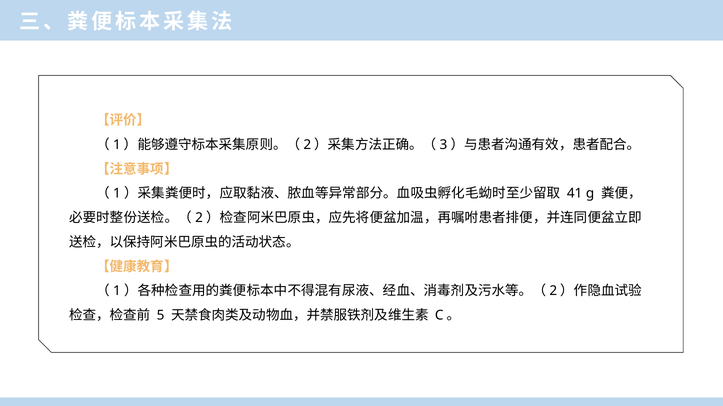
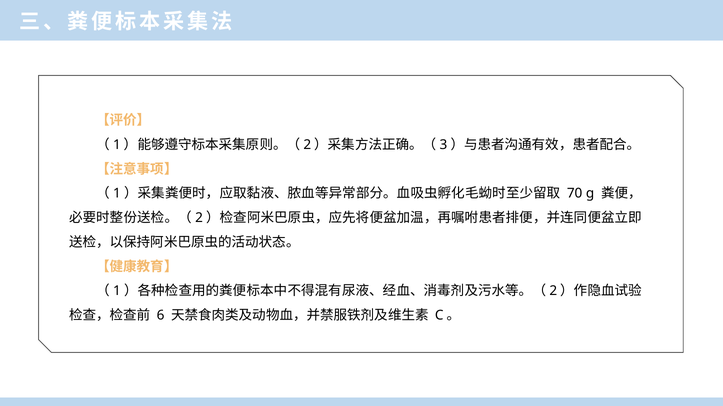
41: 41 -> 70 (575, 194)
5: 5 -> 6 (161, 316)
